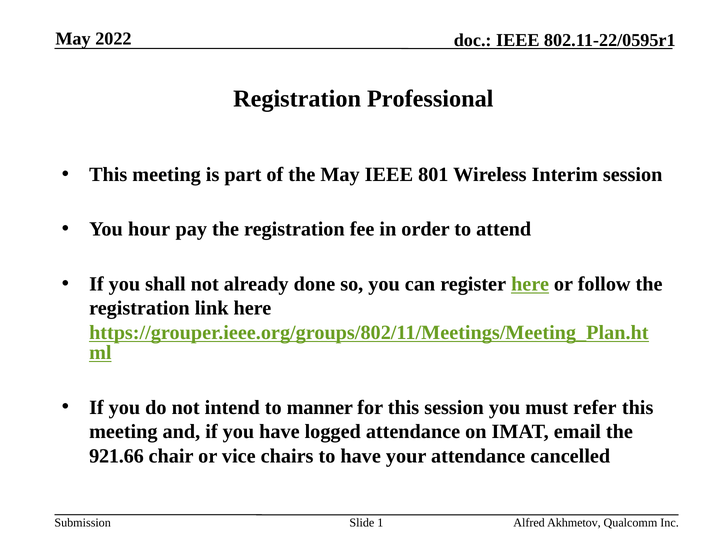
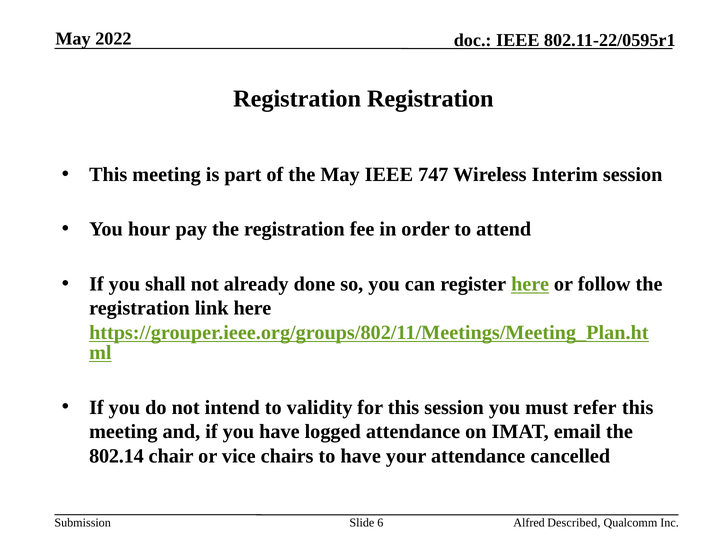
Registration Professional: Professional -> Registration (430, 99)
801: 801 -> 747 (433, 175)
manner: manner -> validity (320, 408)
921.66: 921.66 -> 802.14 (116, 456)
1: 1 -> 6 (380, 523)
Akhmetov: Akhmetov -> Described (574, 523)
